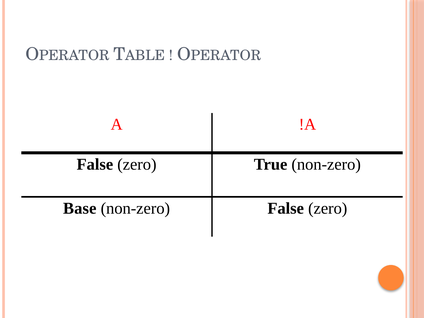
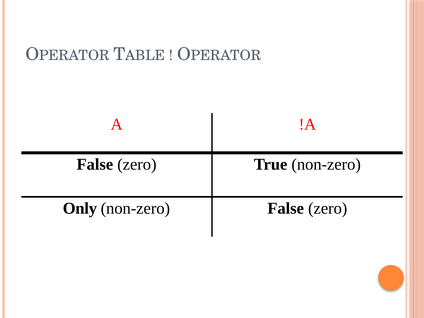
Base: Base -> Only (80, 208)
